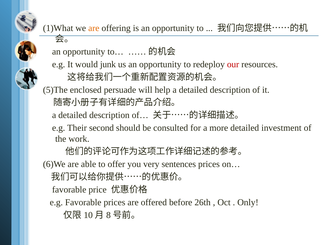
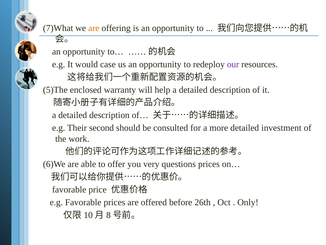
1)What: 1)What -> 7)What (58, 28)
junk: junk -> case (108, 64)
our colour: red -> purple (233, 64)
persuade: persuade -> warranty (120, 90)
sentences: sentences -> questions (179, 164)
